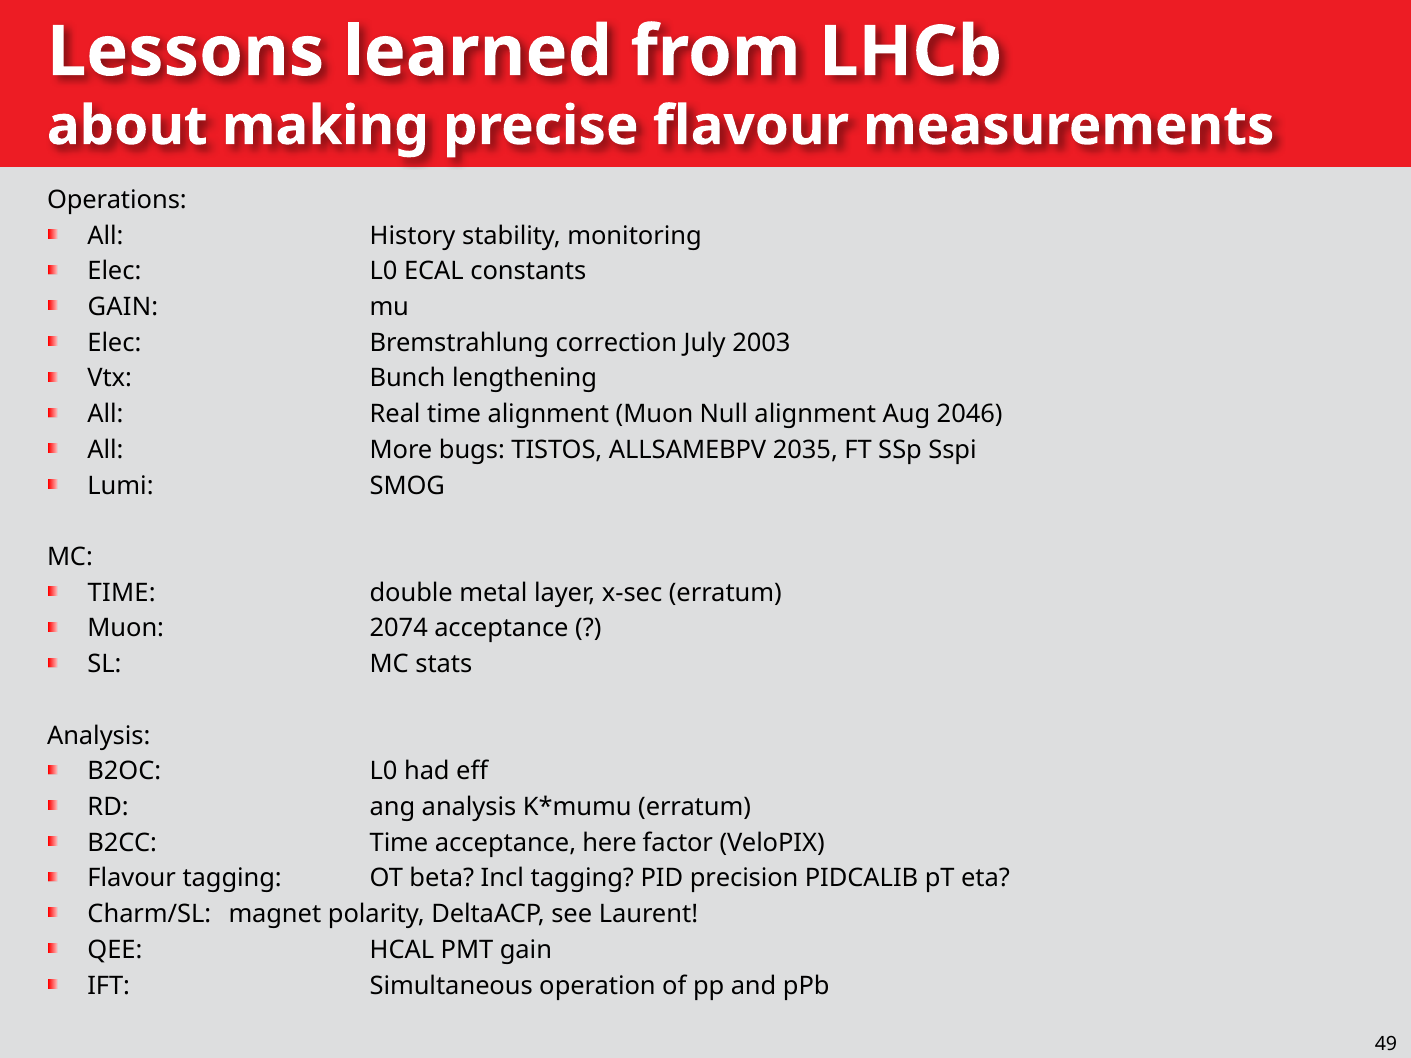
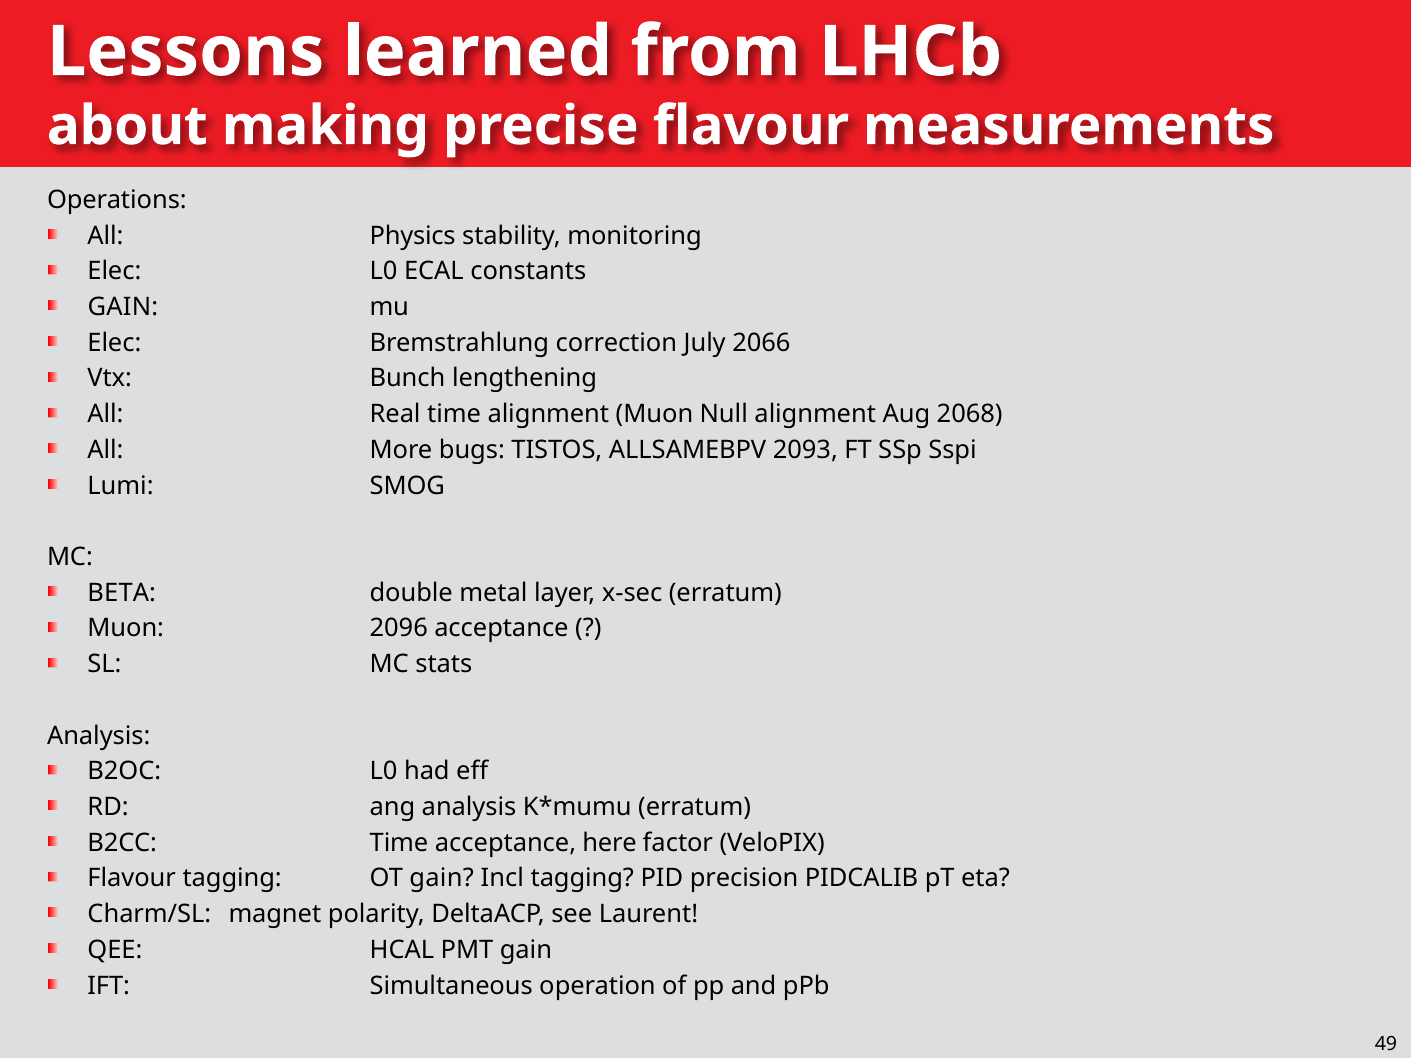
History: History -> Physics (413, 236)
2003: 2003 -> 2066 (762, 343)
2046: 2046 -> 2068 (970, 414)
2035: 2035 -> 2093 (805, 450)
TIME: TIME -> BETA (122, 593)
2074: 2074 -> 2096 (399, 629)
OT beta: beta -> gain (442, 879)
